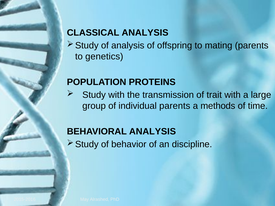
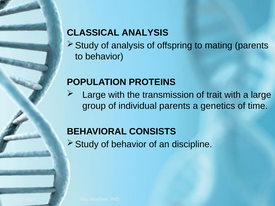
to genetics: genetics -> behavior (104, 57)
Study: Study -> Large (94, 95)
methods: methods -> genetics (218, 106)
BEHAVIORAL ANALYSIS: ANALYSIS -> CONSISTS (153, 132)
